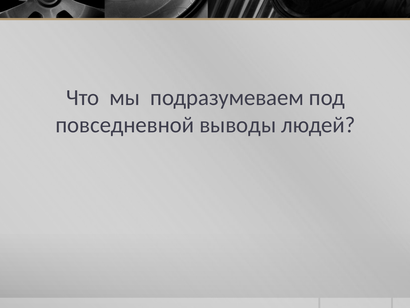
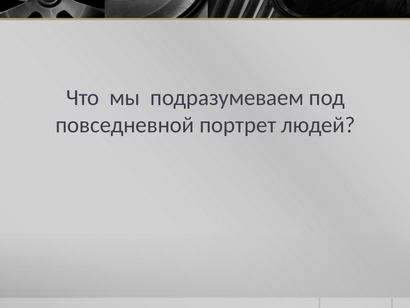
выводы: выводы -> портрет (238, 125)
